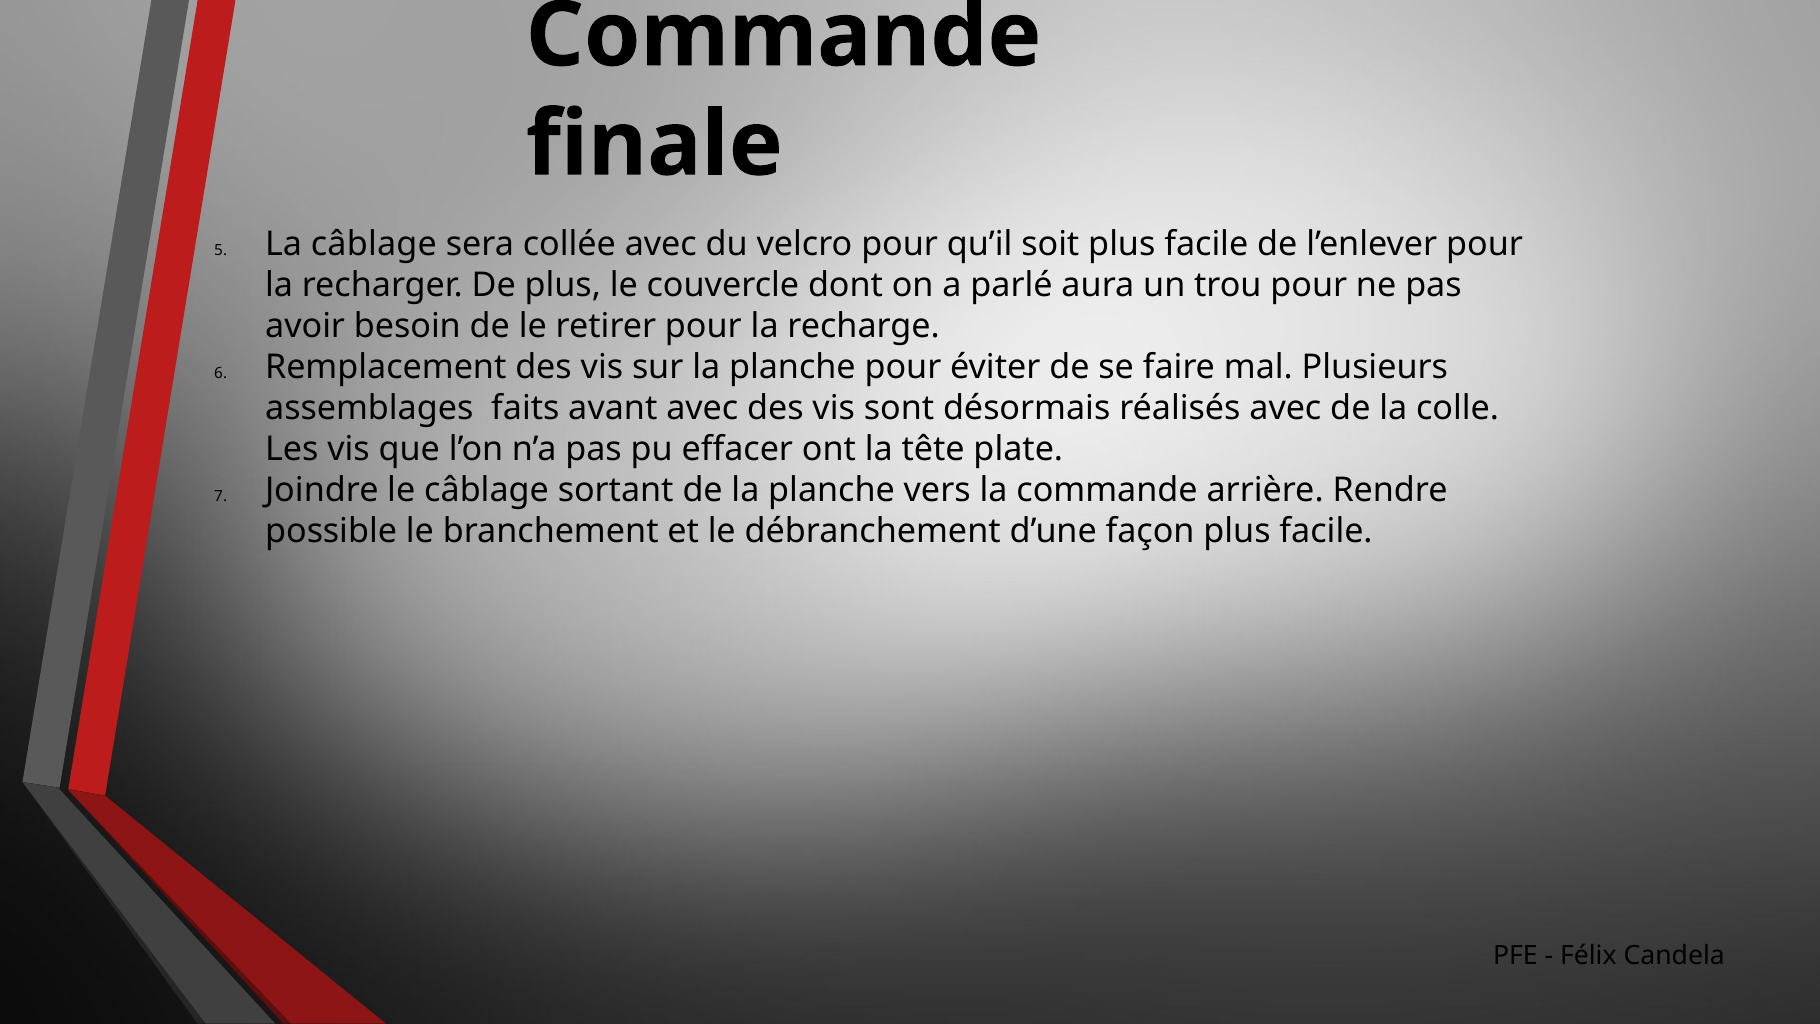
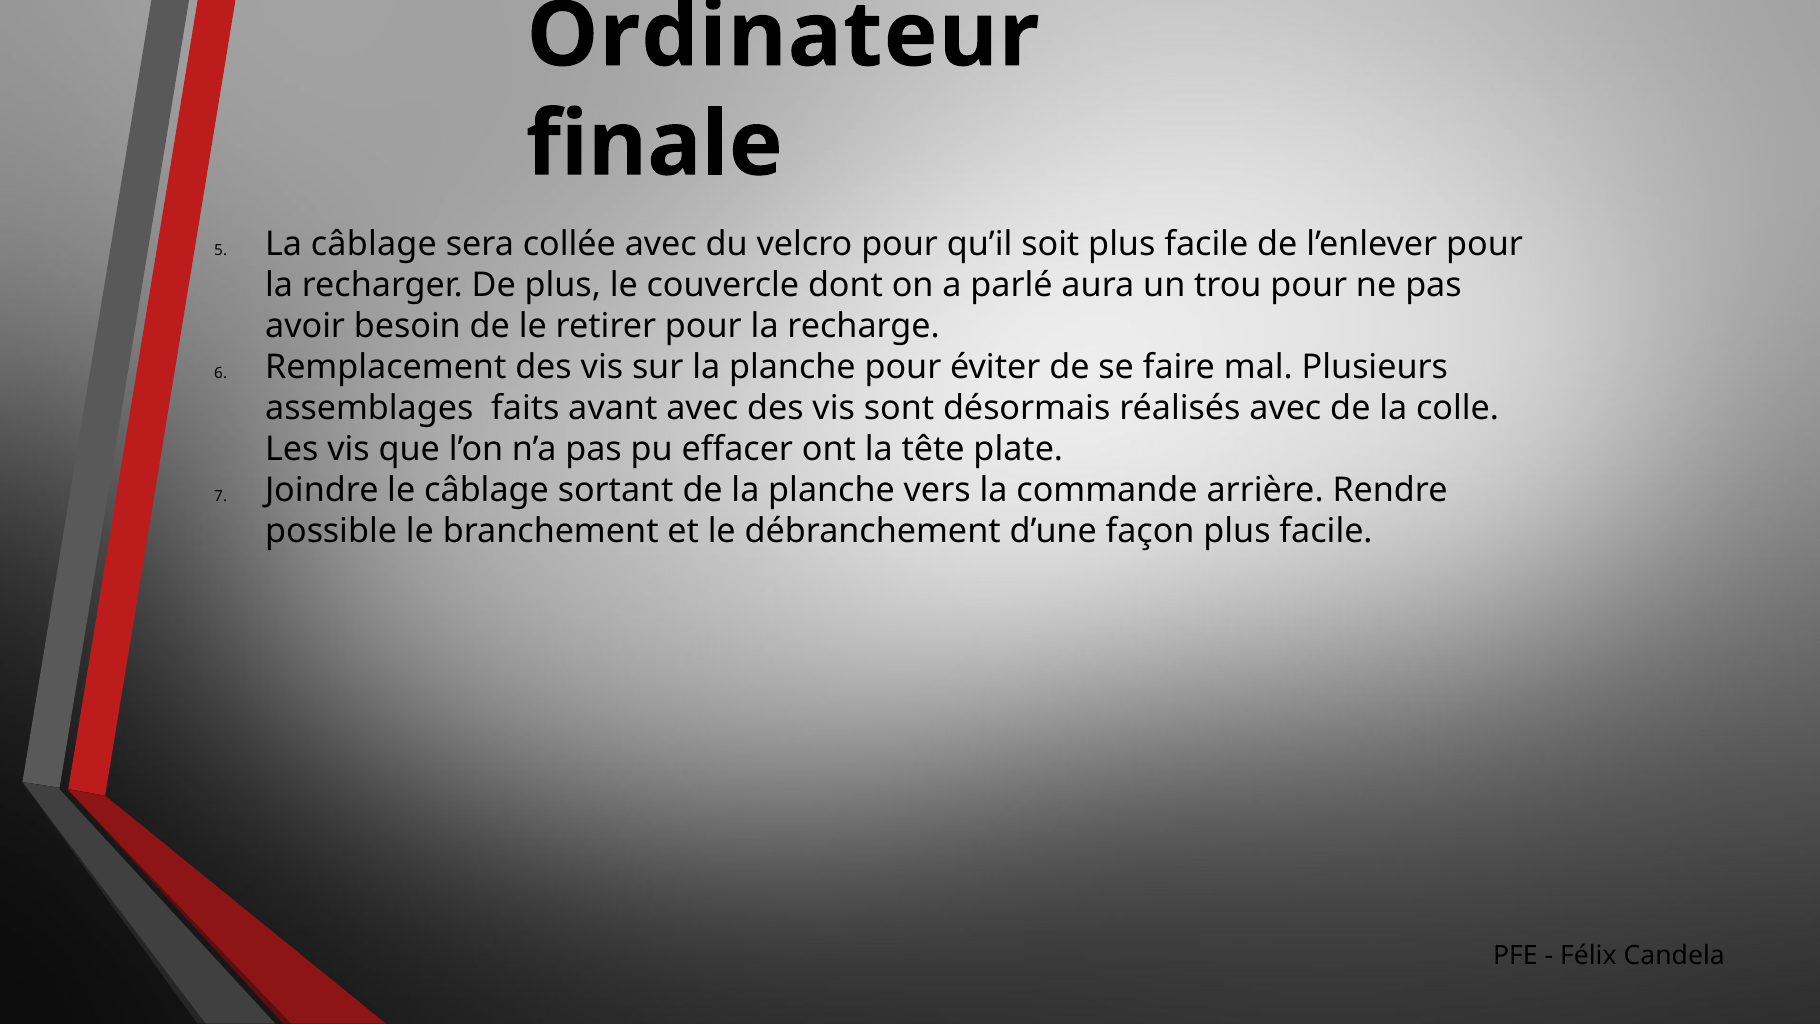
Commande: Commande -> Ordinateur (783, 35)
